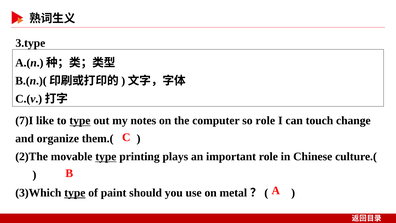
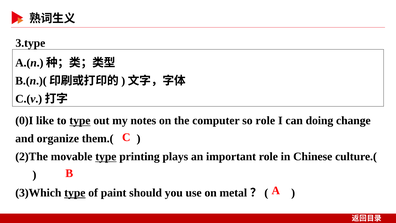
7)I: 7)I -> 0)I (24, 120)
touch: touch -> doing (319, 120)
